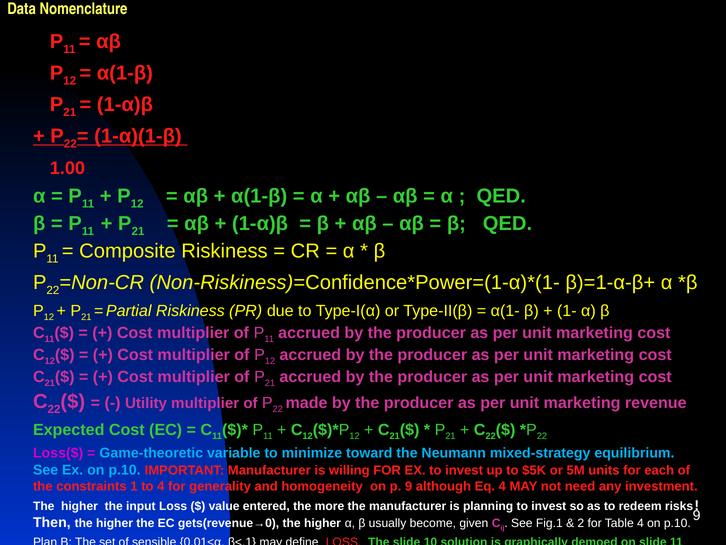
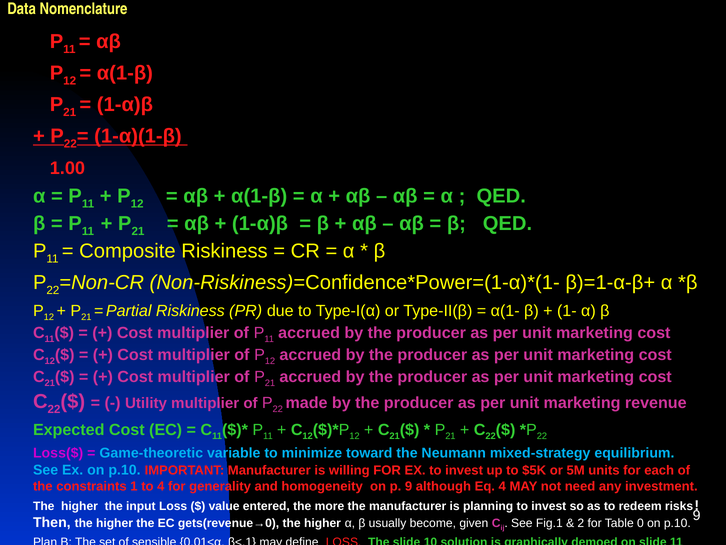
Table 4: 4 -> 0 (640, 523)
